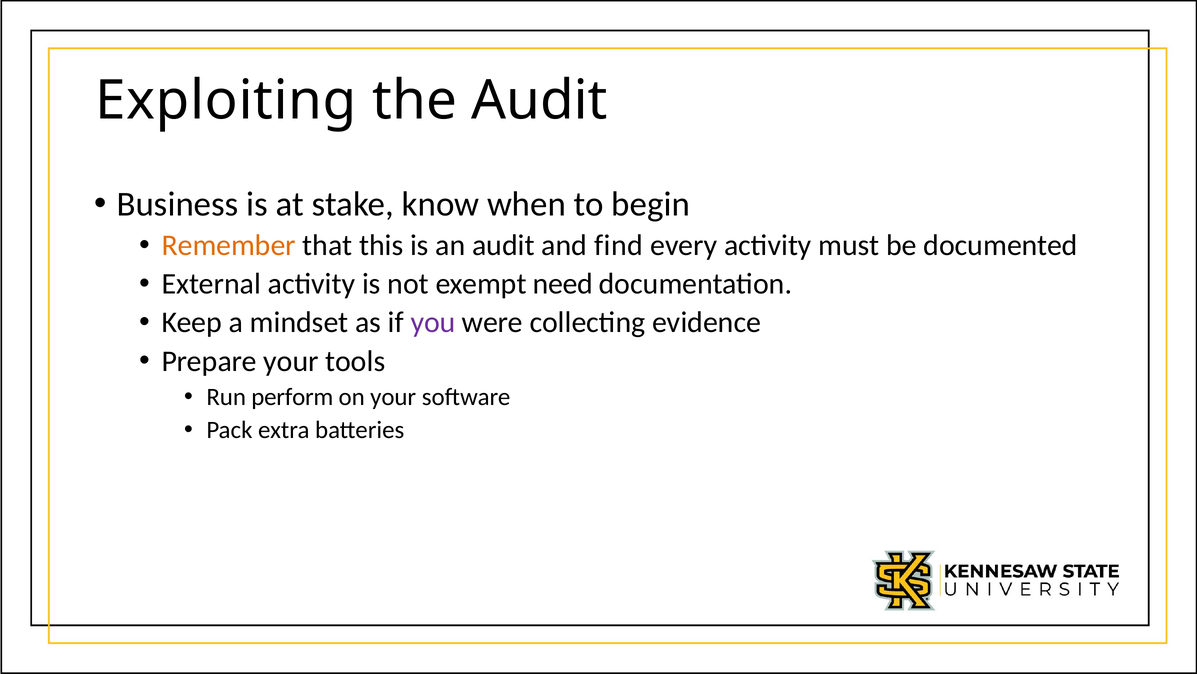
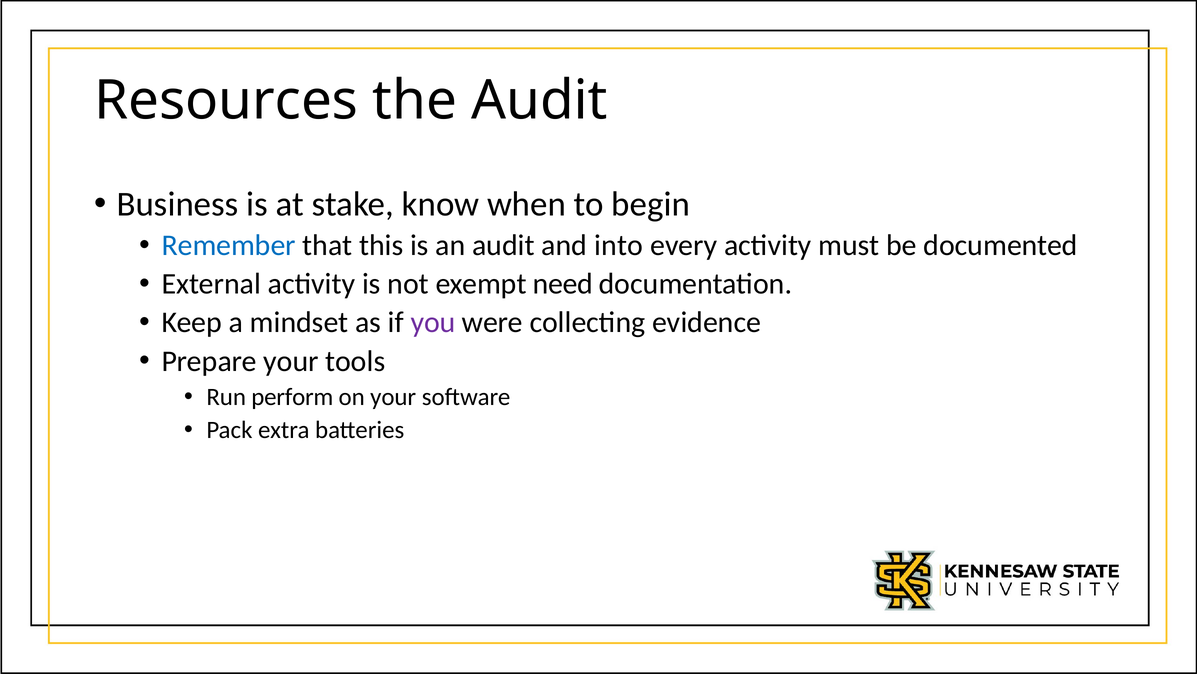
Exploiting: Exploiting -> Resources (226, 101)
Remember colour: orange -> blue (229, 245)
find: find -> into (619, 245)
